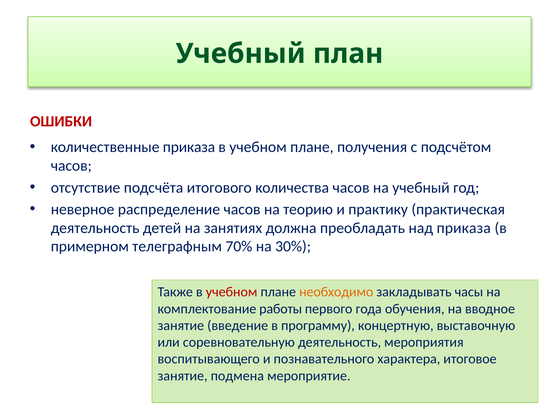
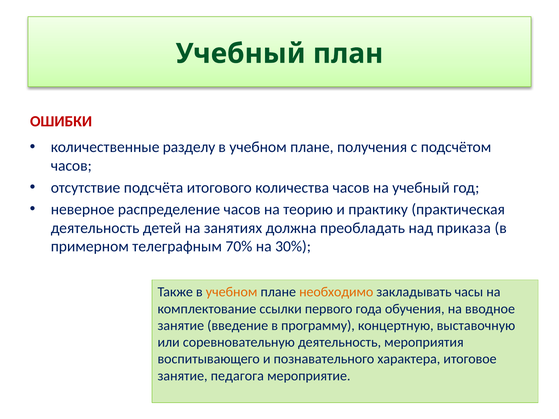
количественные приказа: приказа -> разделу (189, 147)
учебном colour: red -> orange (232, 292)
работы: работы -> ссылки (281, 309)
подмена: подмена -> педагога (237, 376)
